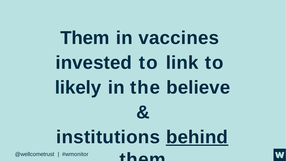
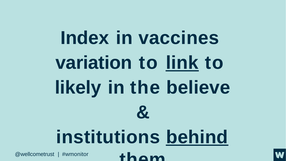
Them: Them -> Index (85, 38)
invested: invested -> variation (94, 63)
link underline: none -> present (182, 63)
